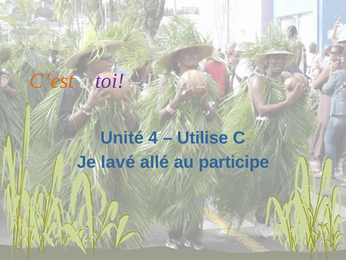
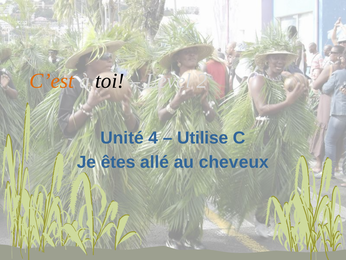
toi colour: purple -> black (110, 81)
lavé: lavé -> êtes (118, 162)
participe: participe -> cheveux (234, 162)
